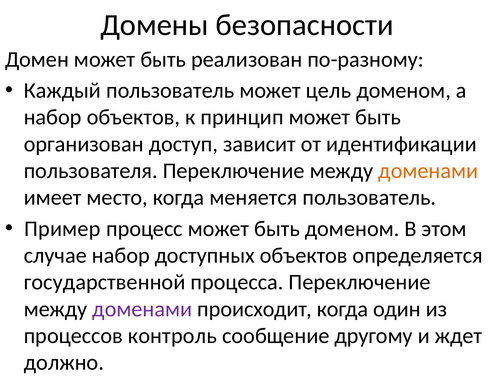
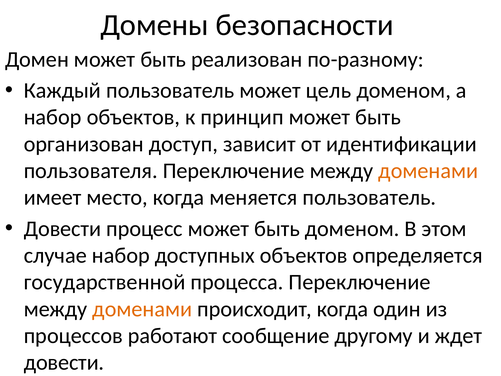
Пример: Пример -> Довести (62, 229)
доменами colour: purple -> orange (142, 309)
контроль: контроль -> работают (173, 336)
должно: должно -> довести (64, 362)
